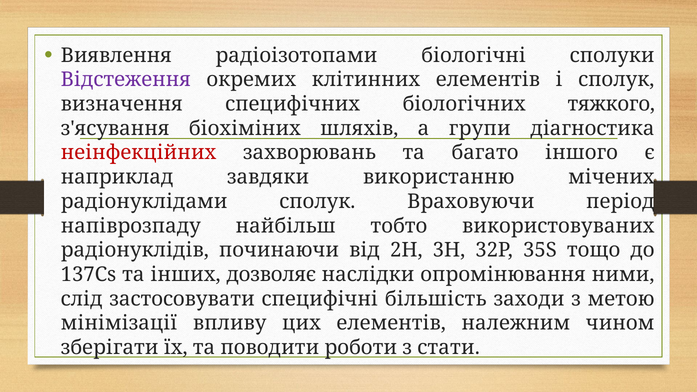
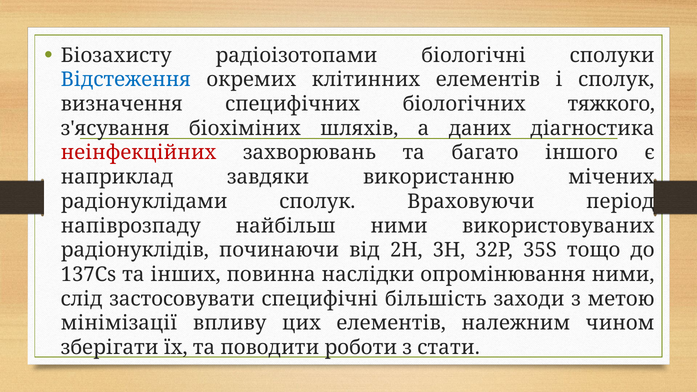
Виявлення: Виявлення -> Біозахисту (116, 55)
Відстеження colour: purple -> blue (126, 80)
групи: групи -> даних (480, 128)
найбільш тобто: тобто -> ними (399, 226)
дозволяє: дозволяє -> повинна (271, 275)
